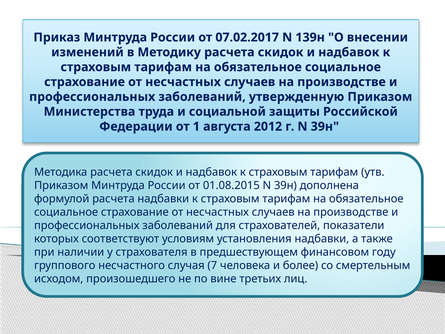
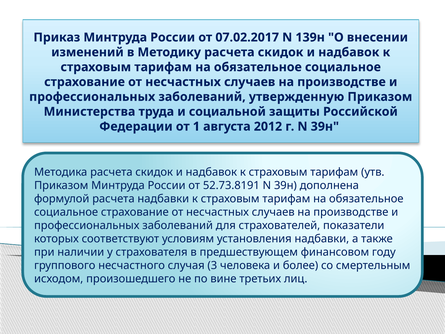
01.08.2015: 01.08.2015 -> 52.73.8191 (231, 185)
7: 7 -> 3 (212, 265)
